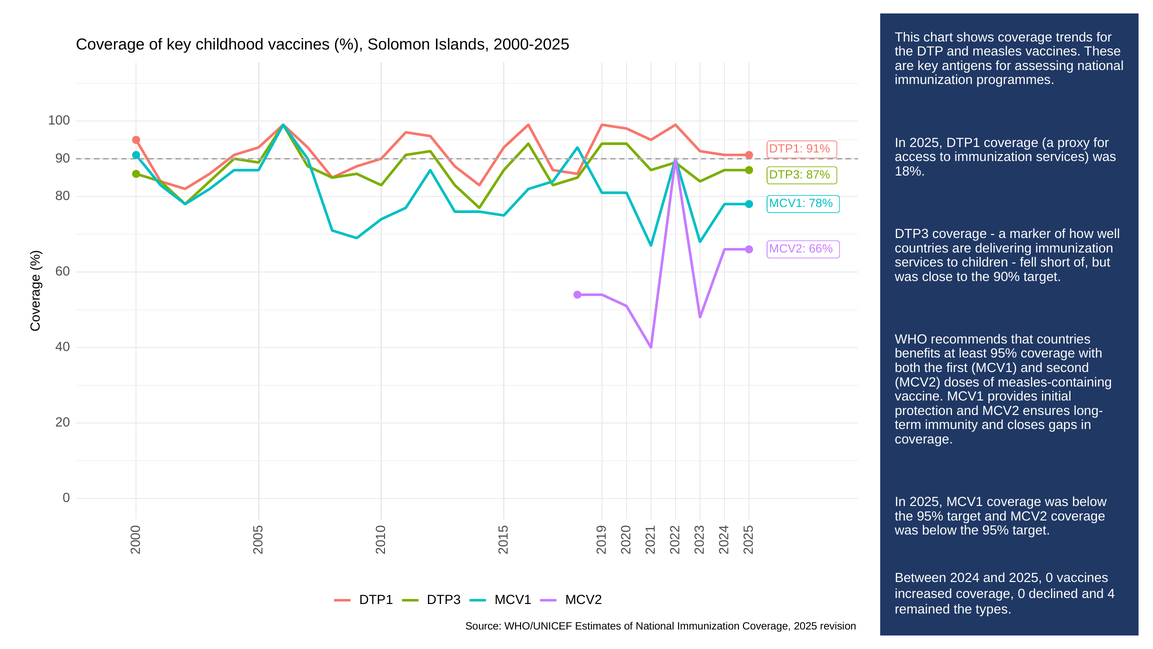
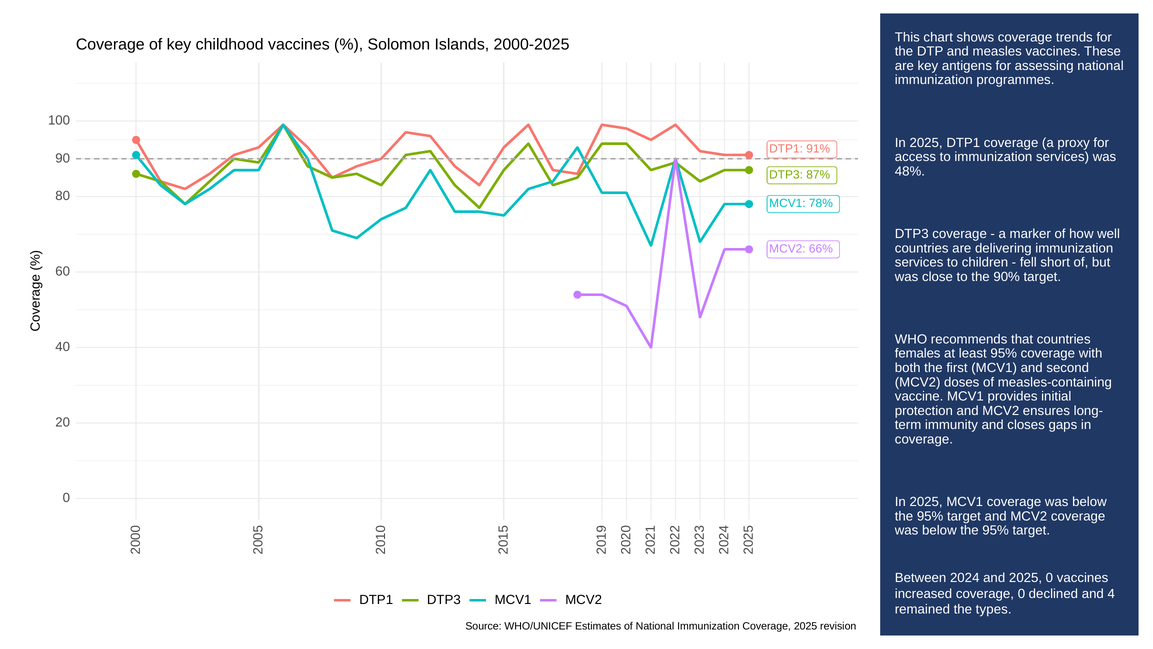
18%: 18% -> 48% (910, 171)
benefits: benefits -> females (918, 353)
